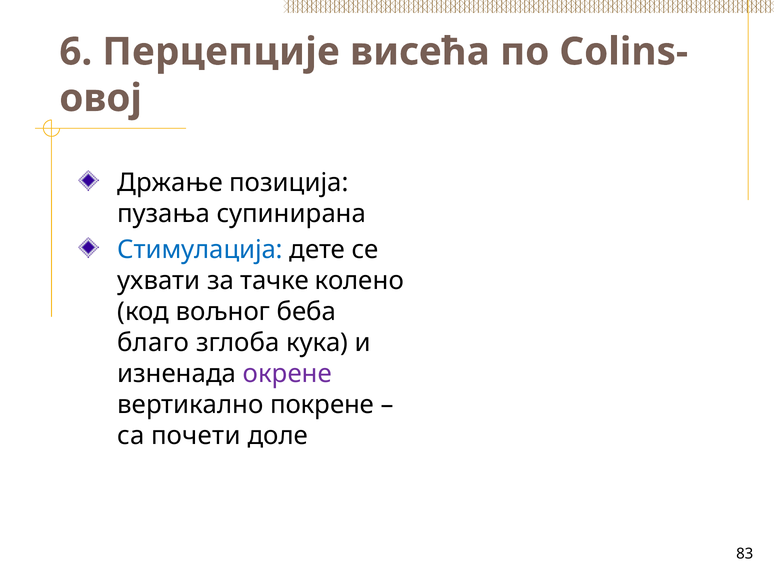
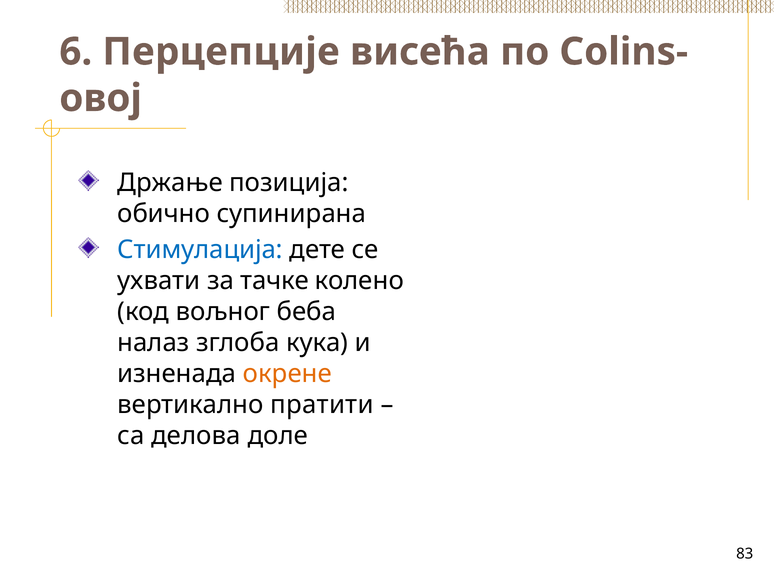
пузања: пузања -> обично (164, 213)
благо: благо -> налаз (153, 342)
окрене colour: purple -> orange (287, 373)
покрене: покрене -> пратити (322, 404)
почети: почети -> делова (196, 435)
